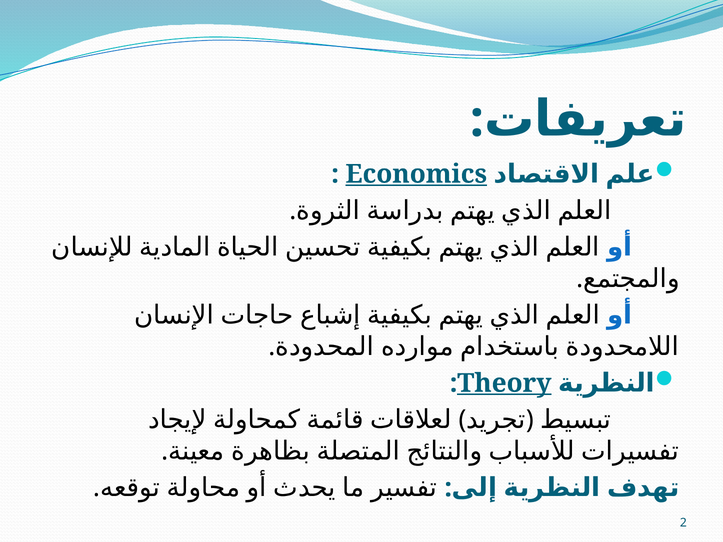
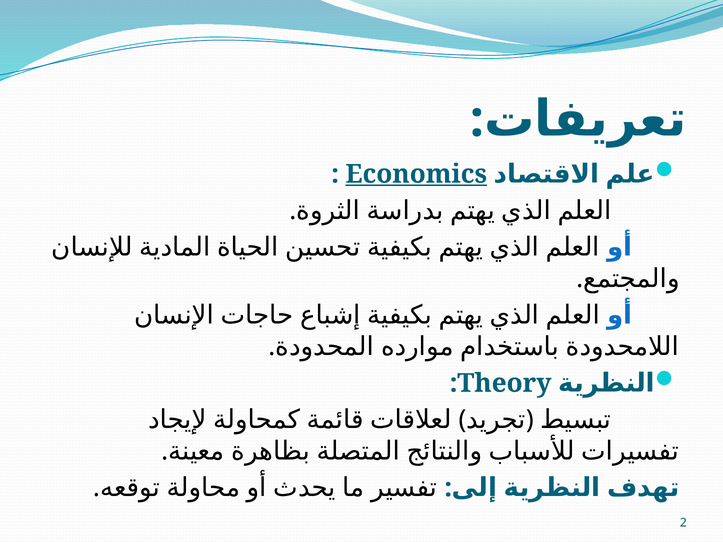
Theory underline: present -> none (504, 383)
